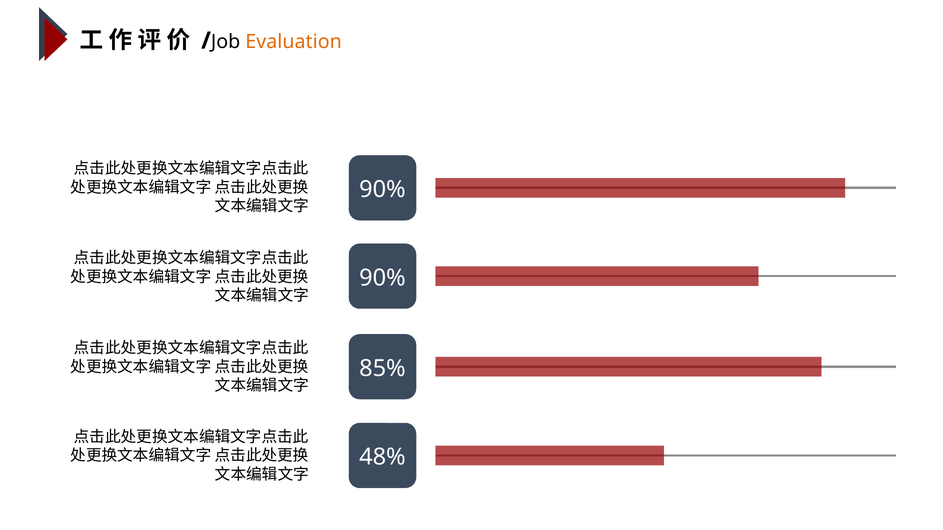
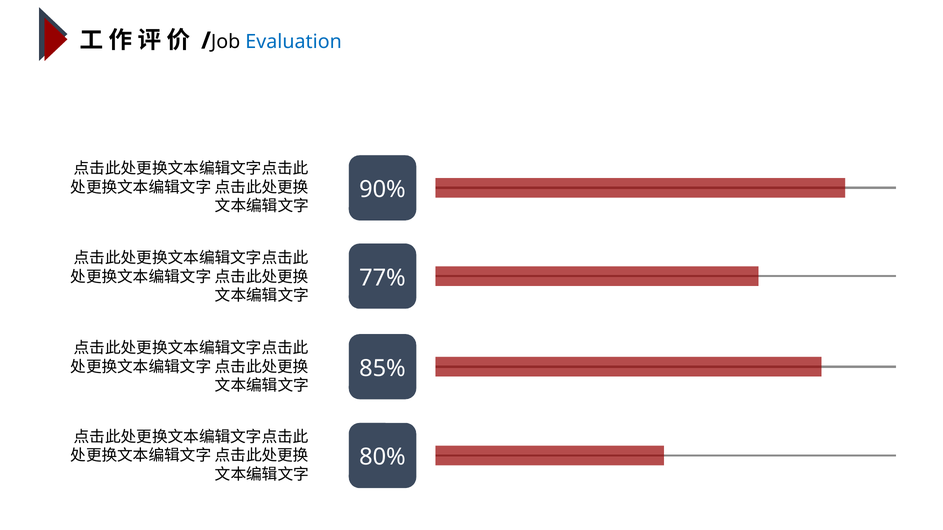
Evaluation colour: orange -> blue (294, 42)
90%: 90% -> 77% (382, 278)
48%: 48% -> 80% (382, 457)
